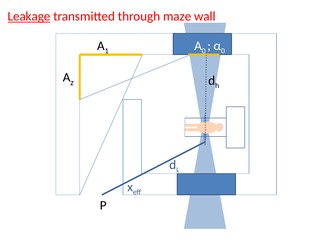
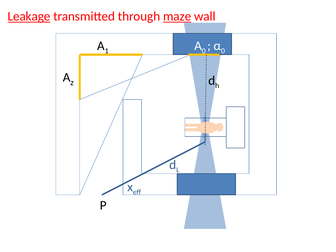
maze underline: none -> present (177, 16)
